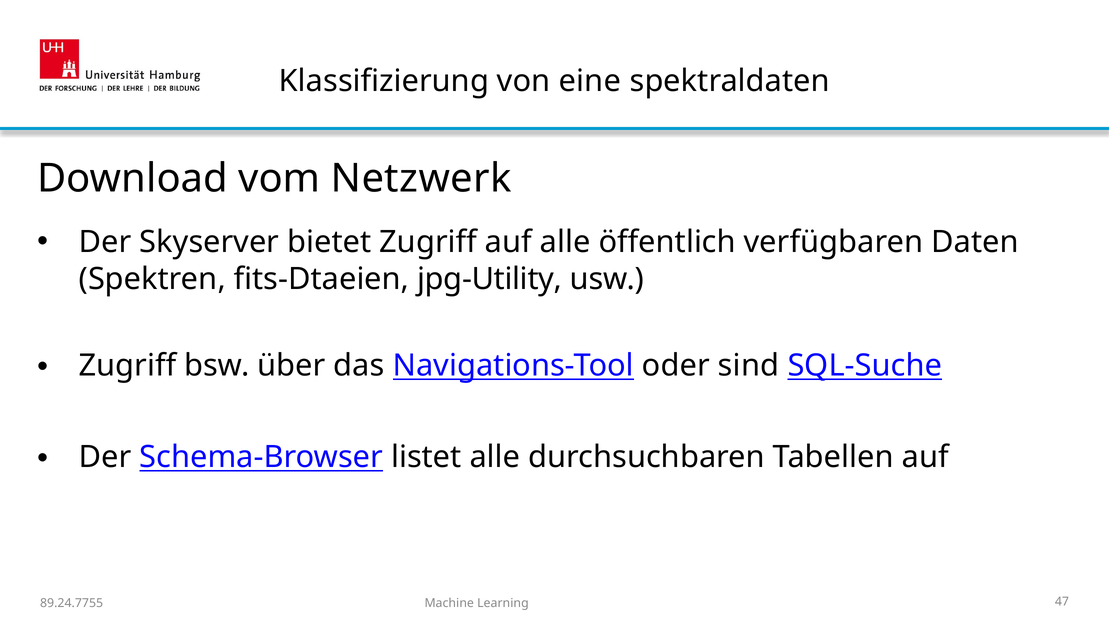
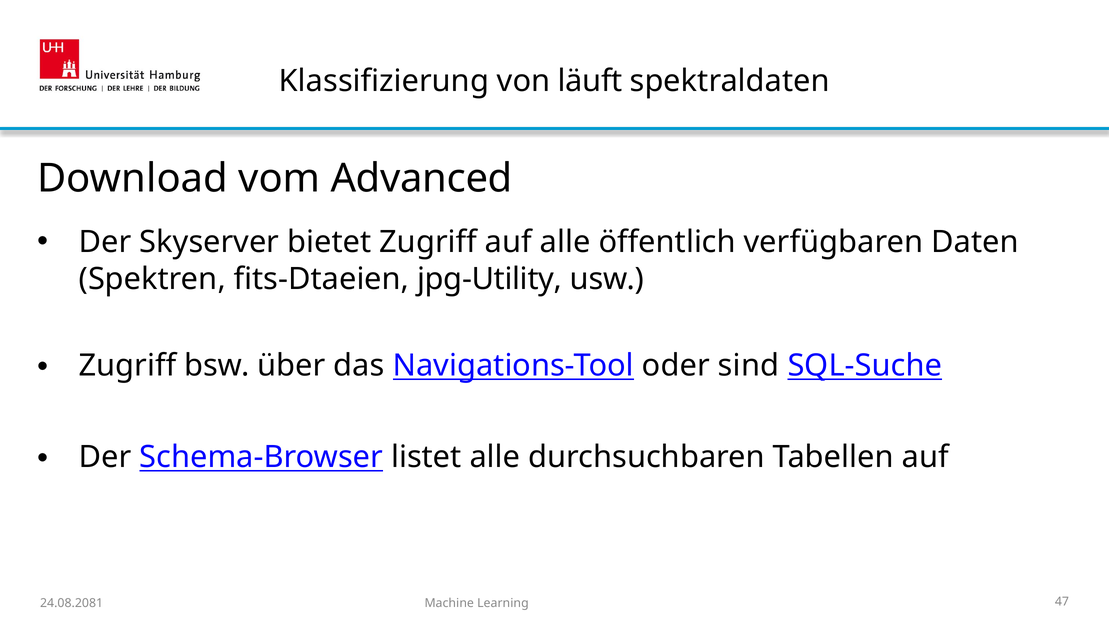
eine: eine -> läuft (590, 81)
Netzwerk: Netzwerk -> Advanced (422, 178)
89.24.7755: 89.24.7755 -> 24.08.2081 (72, 603)
